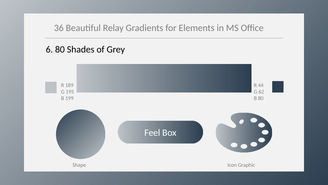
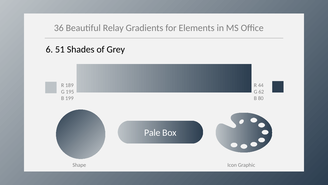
6 80: 80 -> 51 (60, 49)
Feel: Feel -> Pale (152, 132)
